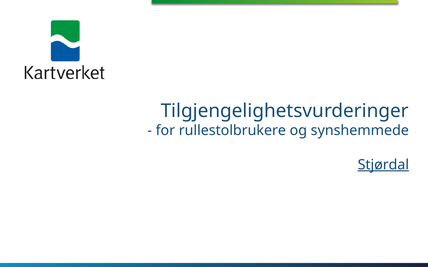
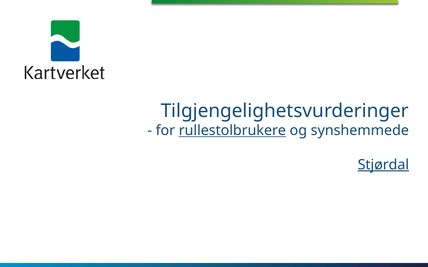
rullestolbrukere underline: none -> present (232, 131)
